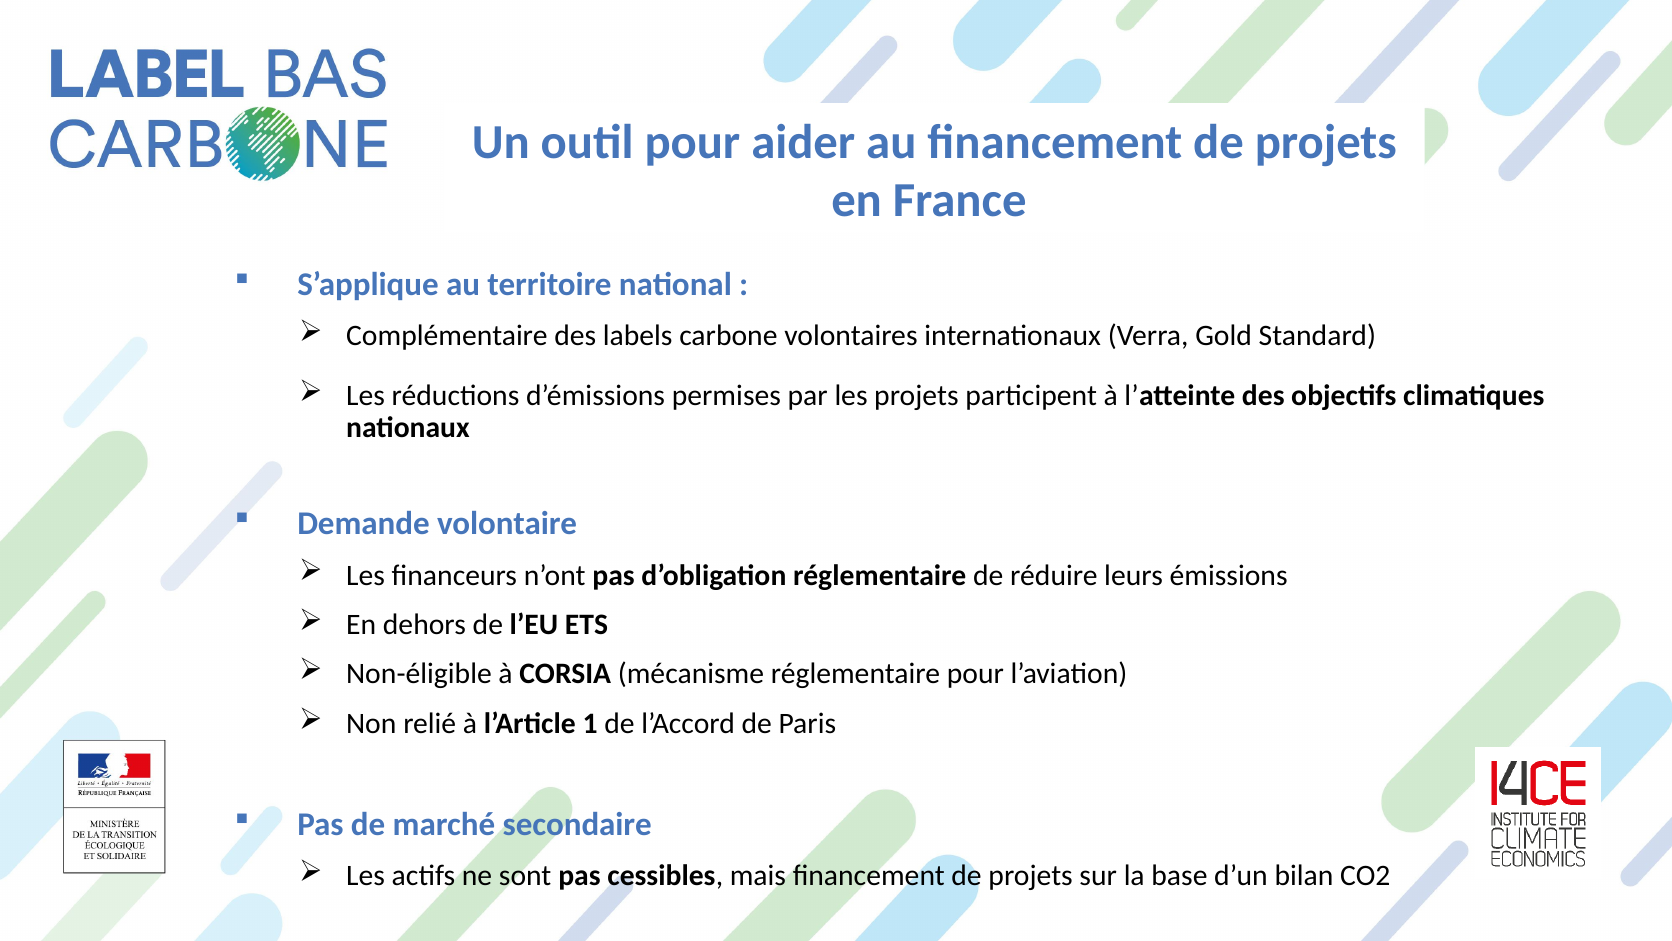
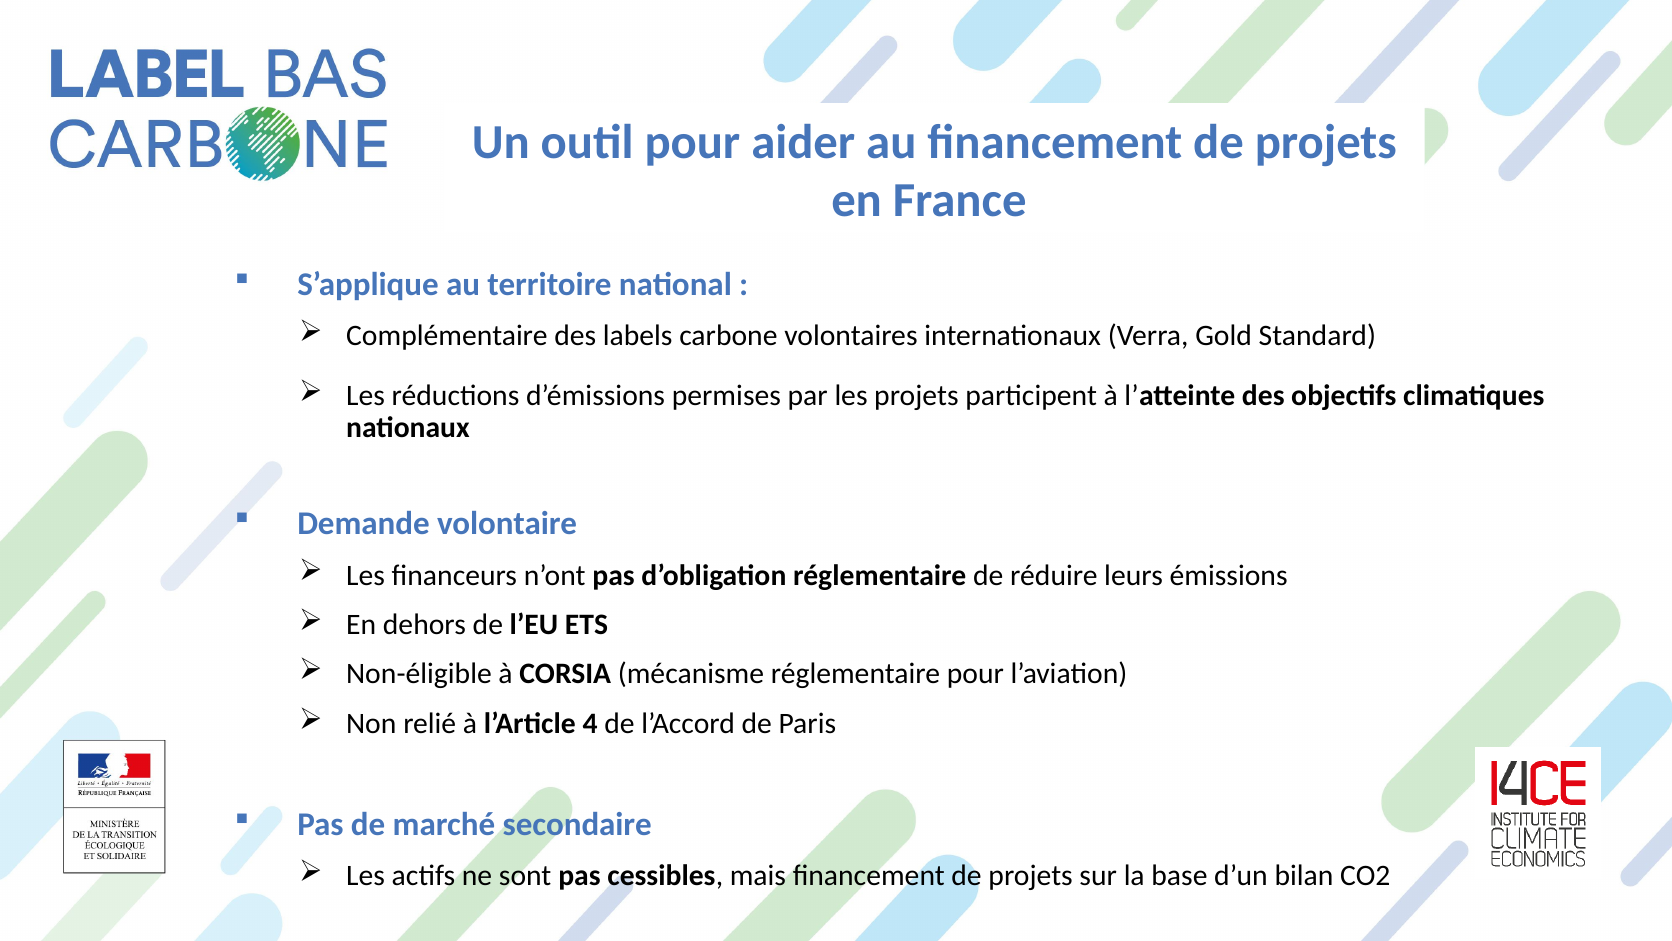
1: 1 -> 4 (590, 723)
